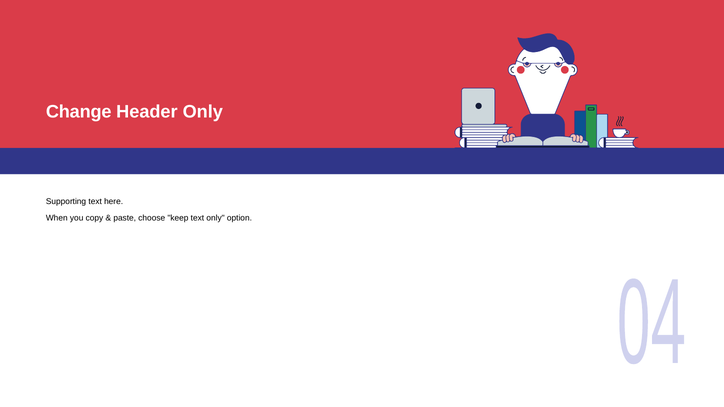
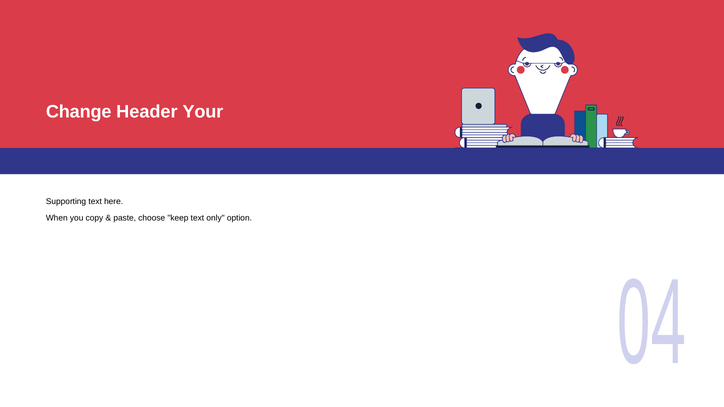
Header Only: Only -> Your (203, 112)
